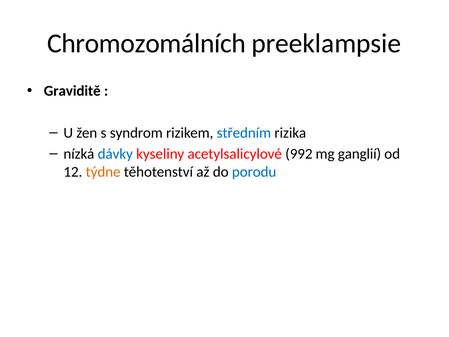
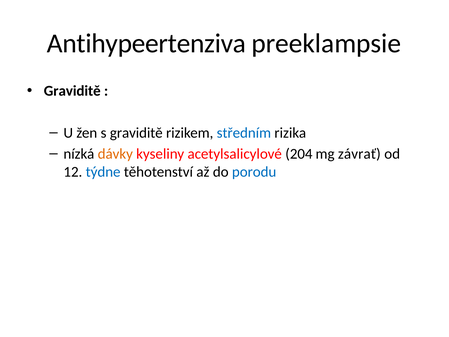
Chromozomálních: Chromozomálních -> Antihypeertenziva (146, 43)
s syndrom: syndrom -> graviditě (136, 133)
dávky colour: blue -> orange (115, 154)
992: 992 -> 204 (299, 154)
ganglií: ganglií -> závrať (359, 154)
týdne colour: orange -> blue (103, 172)
